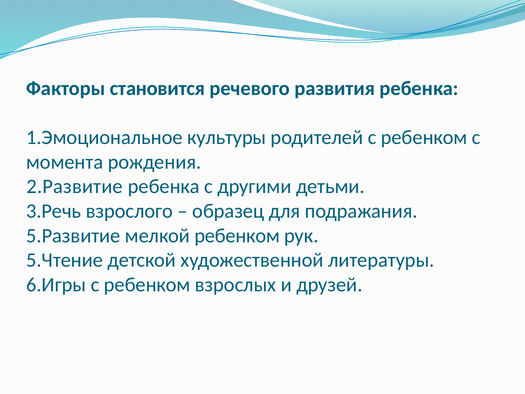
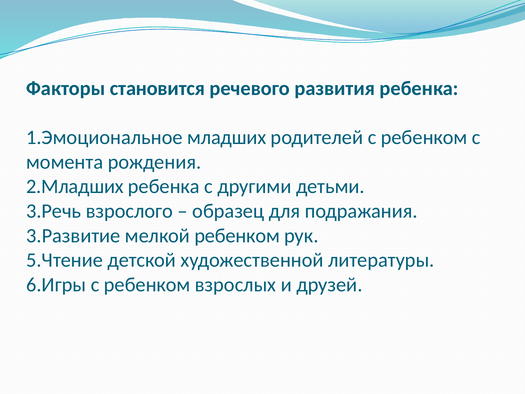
культуры: культуры -> младших (227, 137)
2.Развитие: 2.Развитие -> 2.Младших (75, 186)
5.Развитие: 5.Развитие -> 3.Развитие (73, 235)
